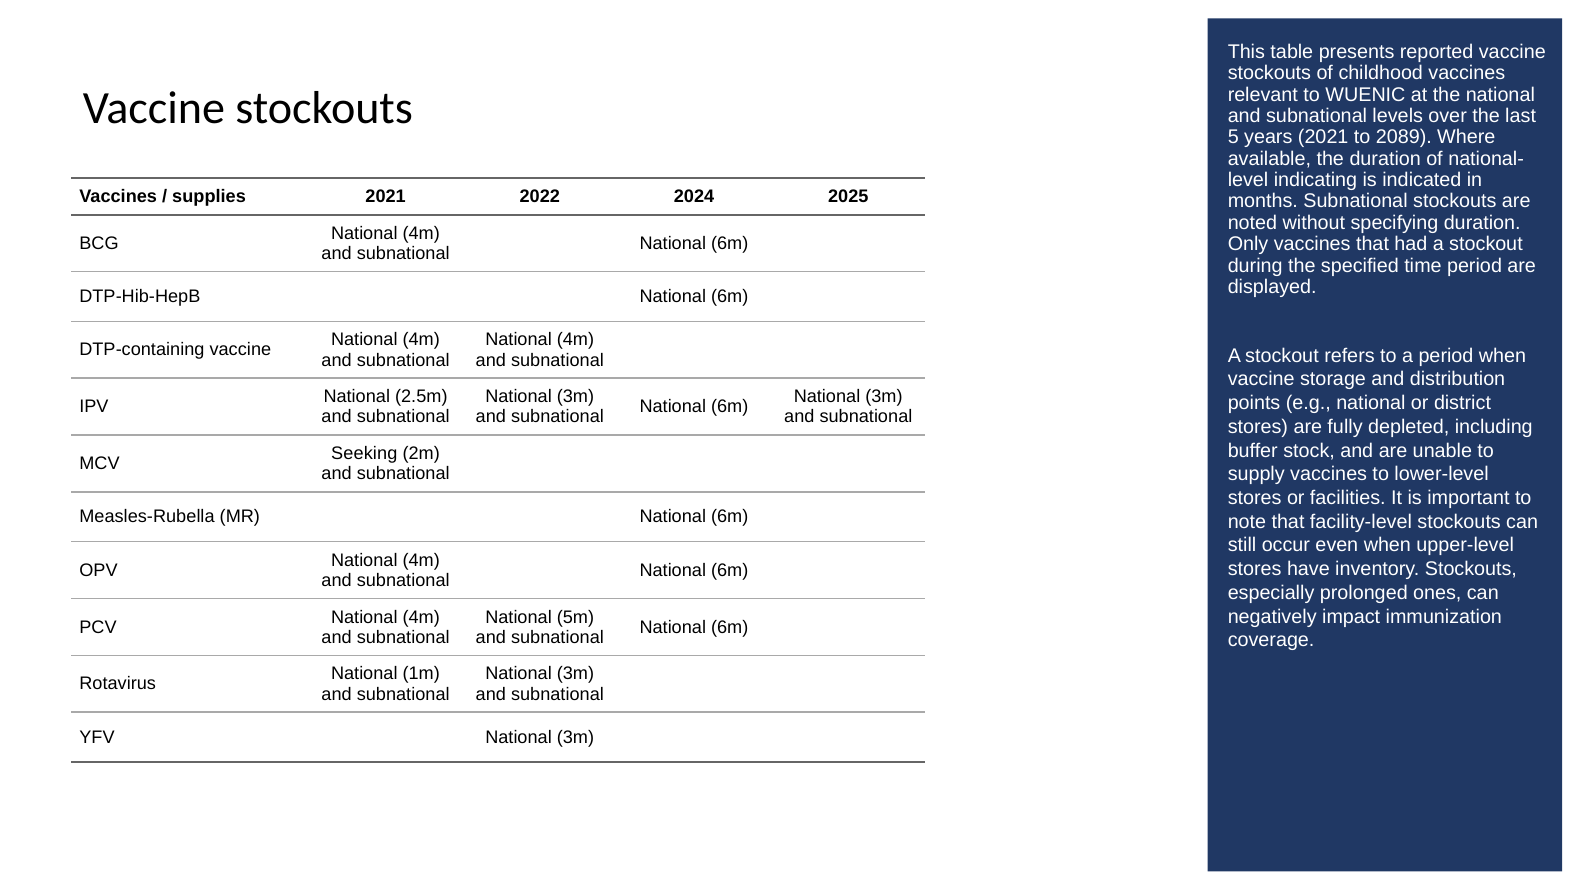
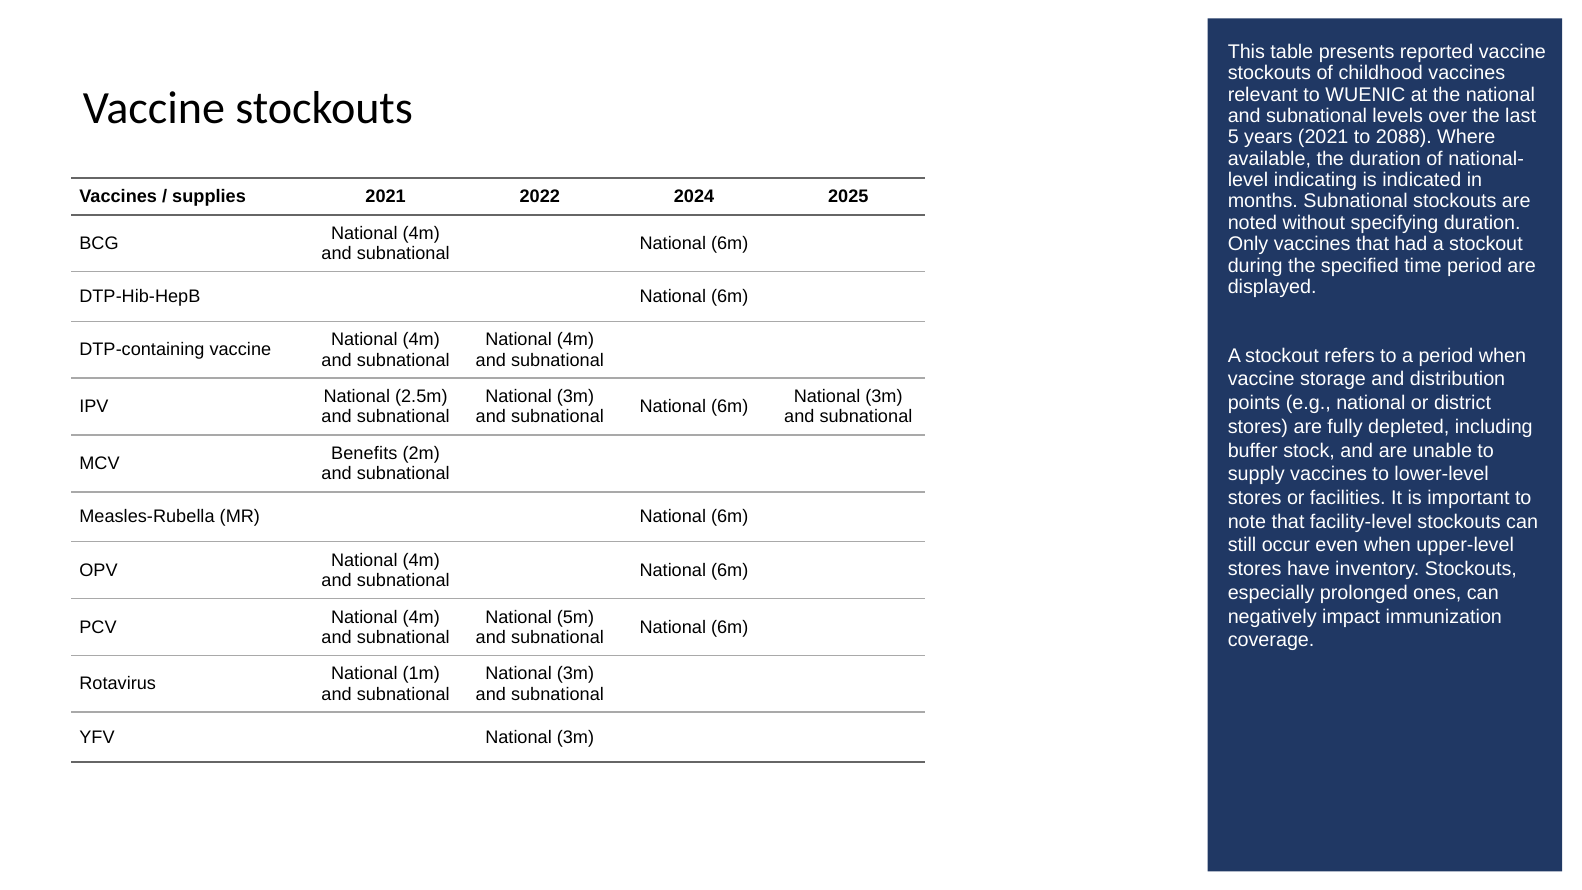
2089: 2089 -> 2088 (1404, 137)
Seeking: Seeking -> Benefits (364, 454)
